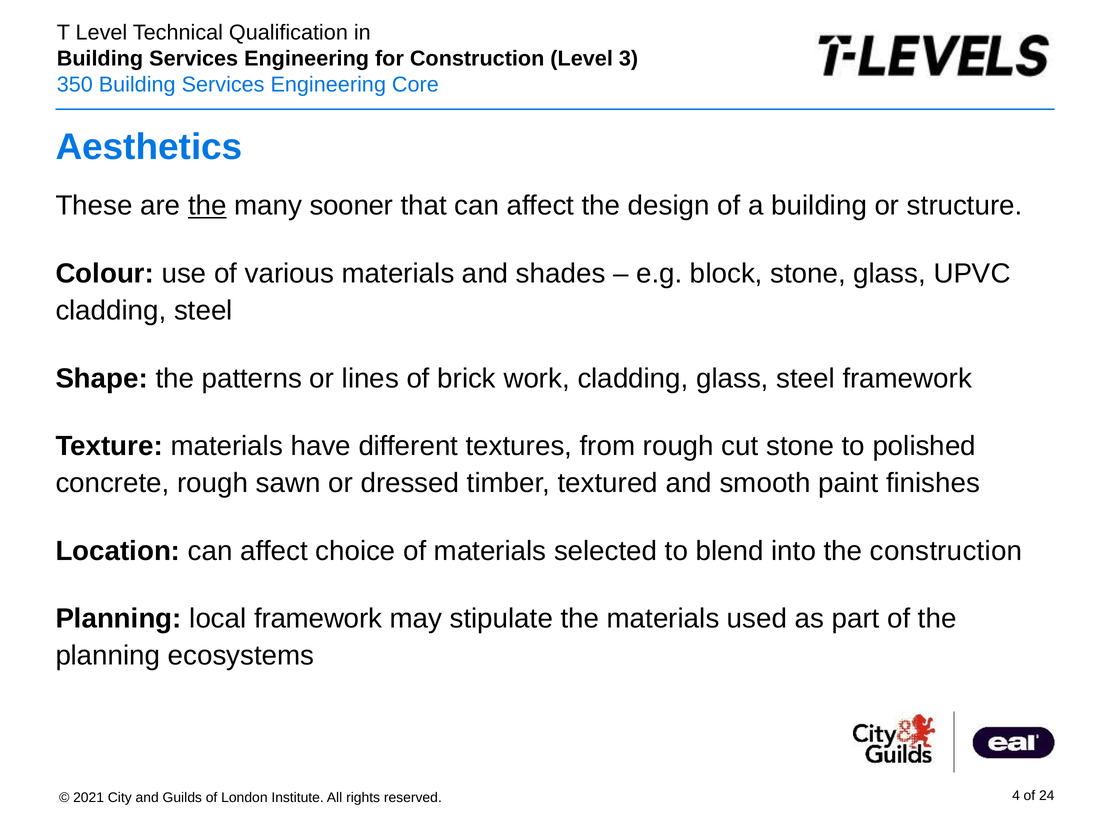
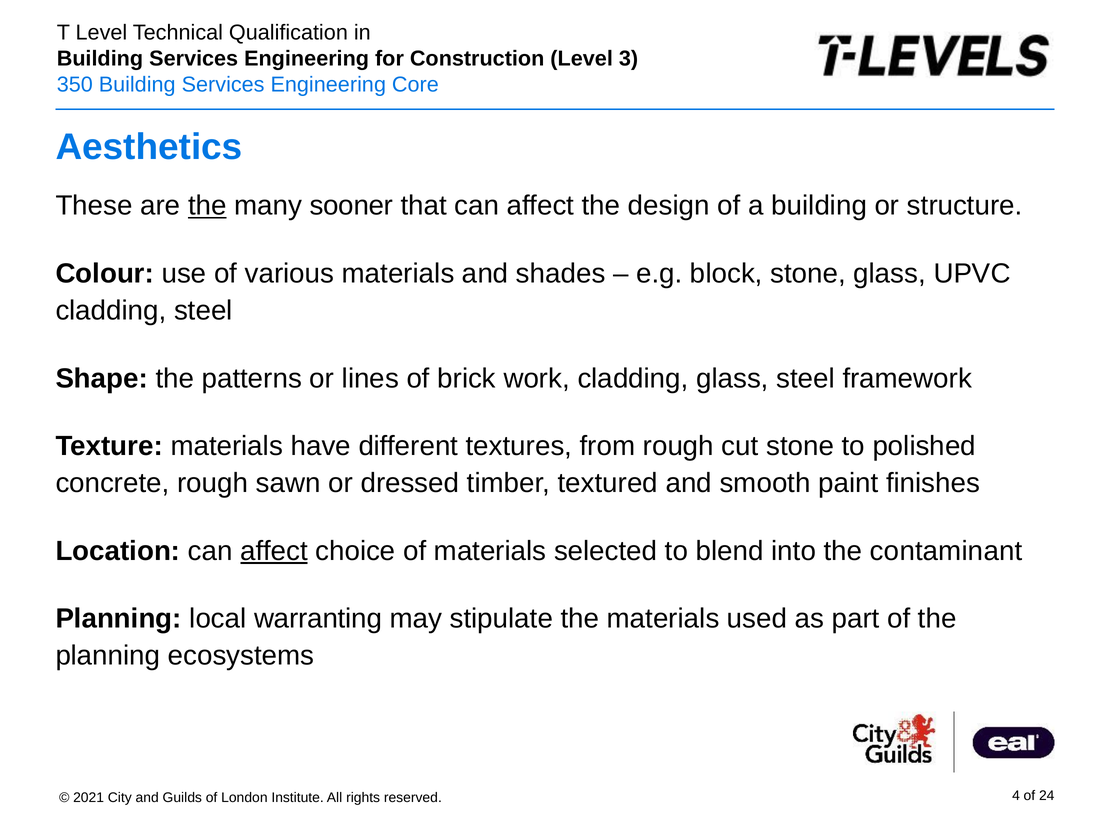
affect underline: none -> present (274, 551)
the construction: construction -> contaminant (946, 551)
local framework: framework -> warranting (318, 619)
